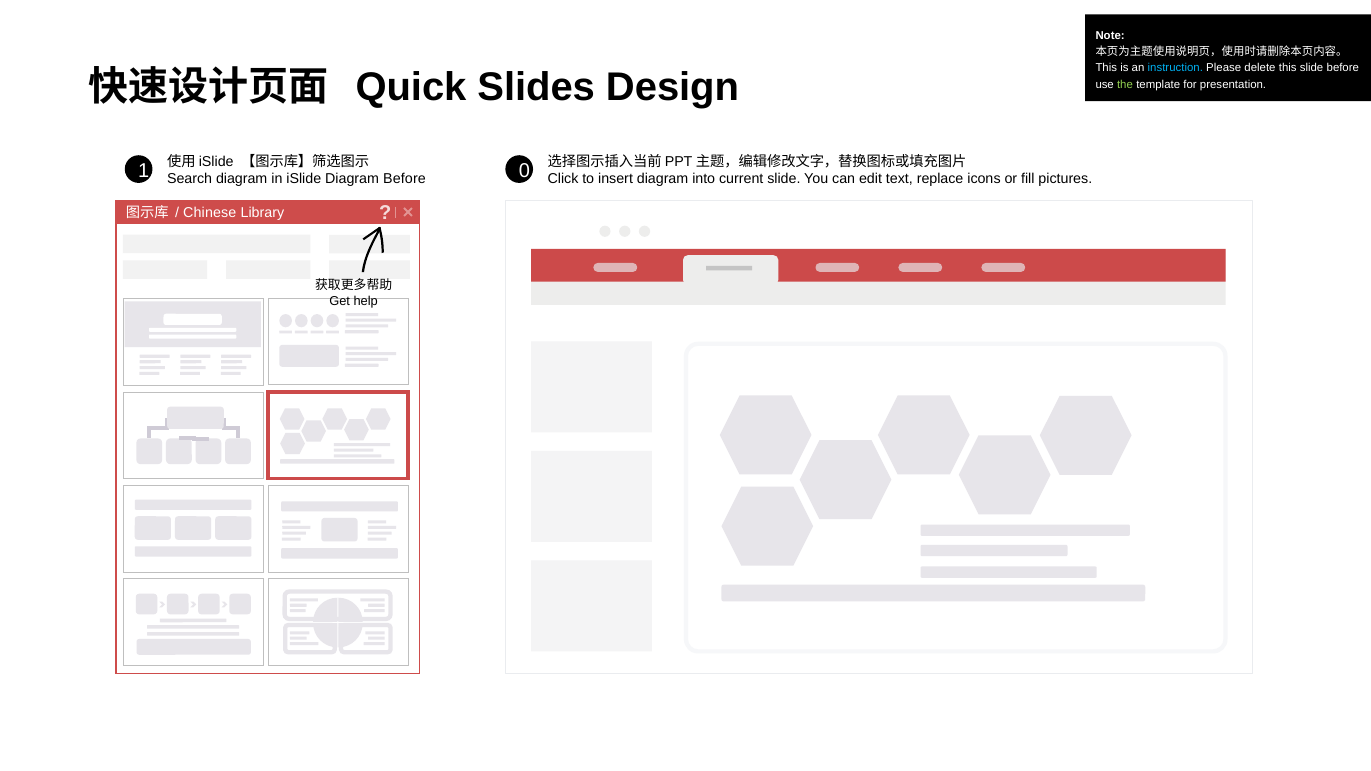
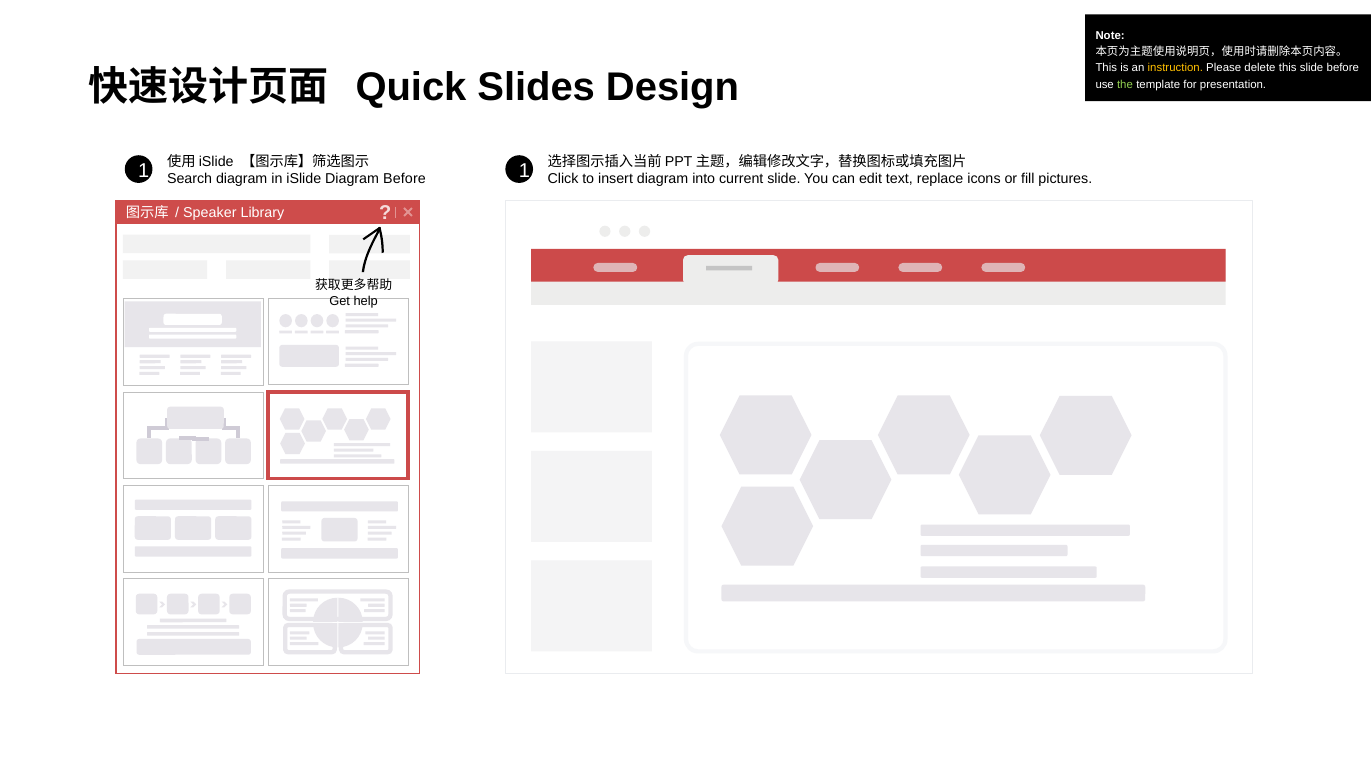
instruction colour: light blue -> yellow (1175, 68)
1 0: 0 -> 1 (524, 170)
Chinese: Chinese -> Speaker (210, 213)
